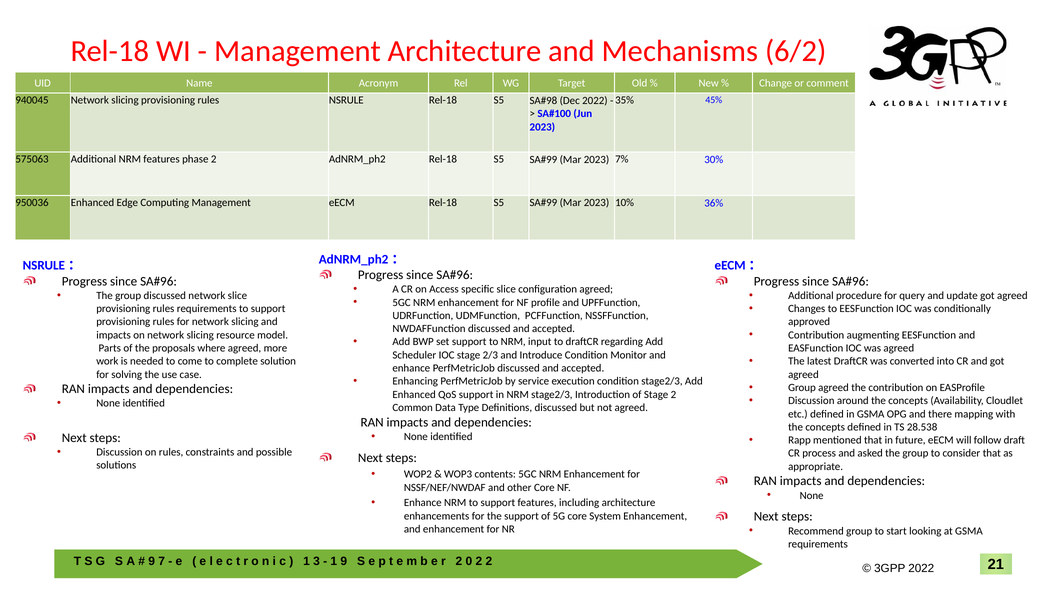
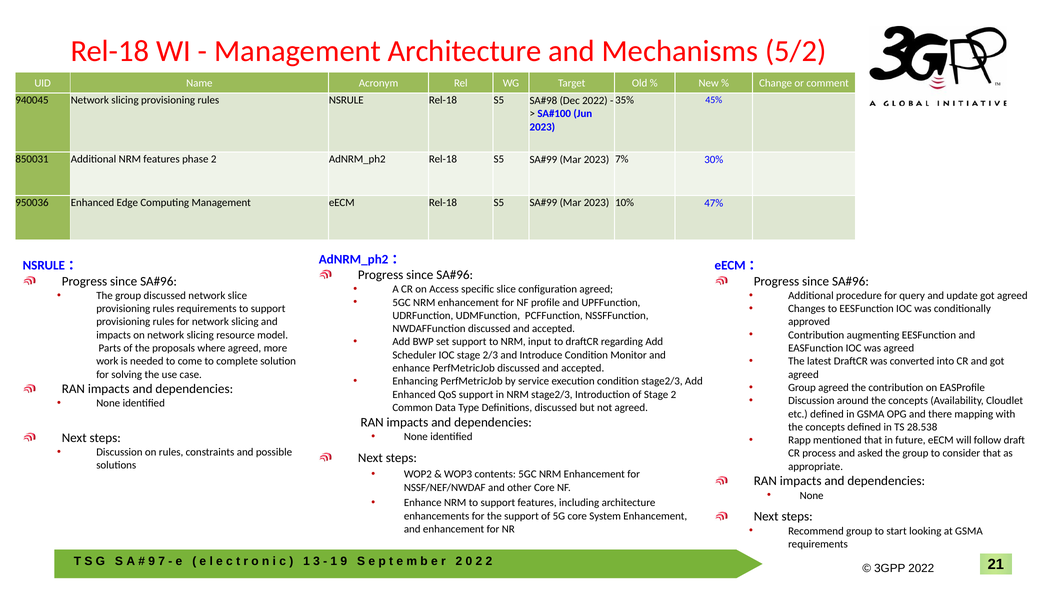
6/2: 6/2 -> 5/2 (796, 51)
575063: 575063 -> 850031 (32, 159)
36%: 36% -> 47% (714, 203)
